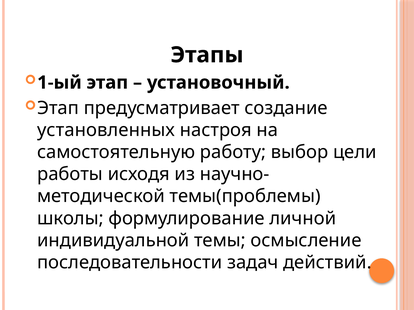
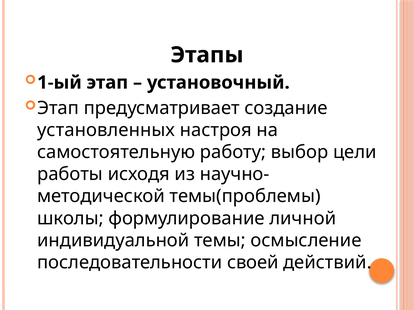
задач: задач -> своей (253, 263)
